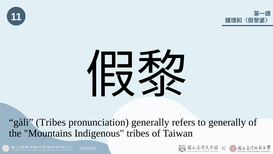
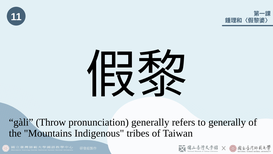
gàli Tribes: Tribes -> Throw (51, 122)
